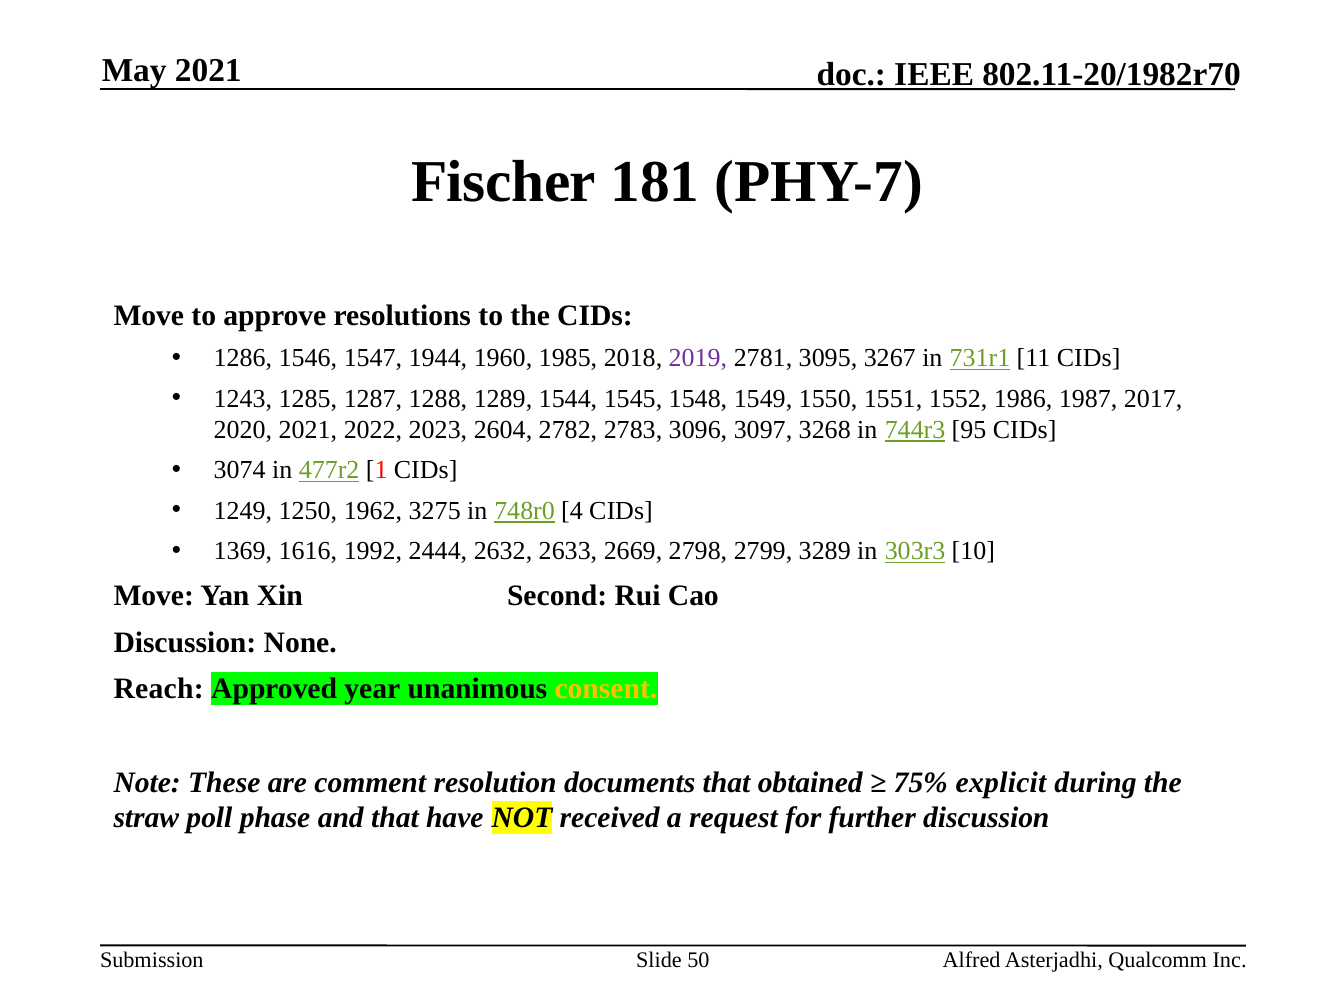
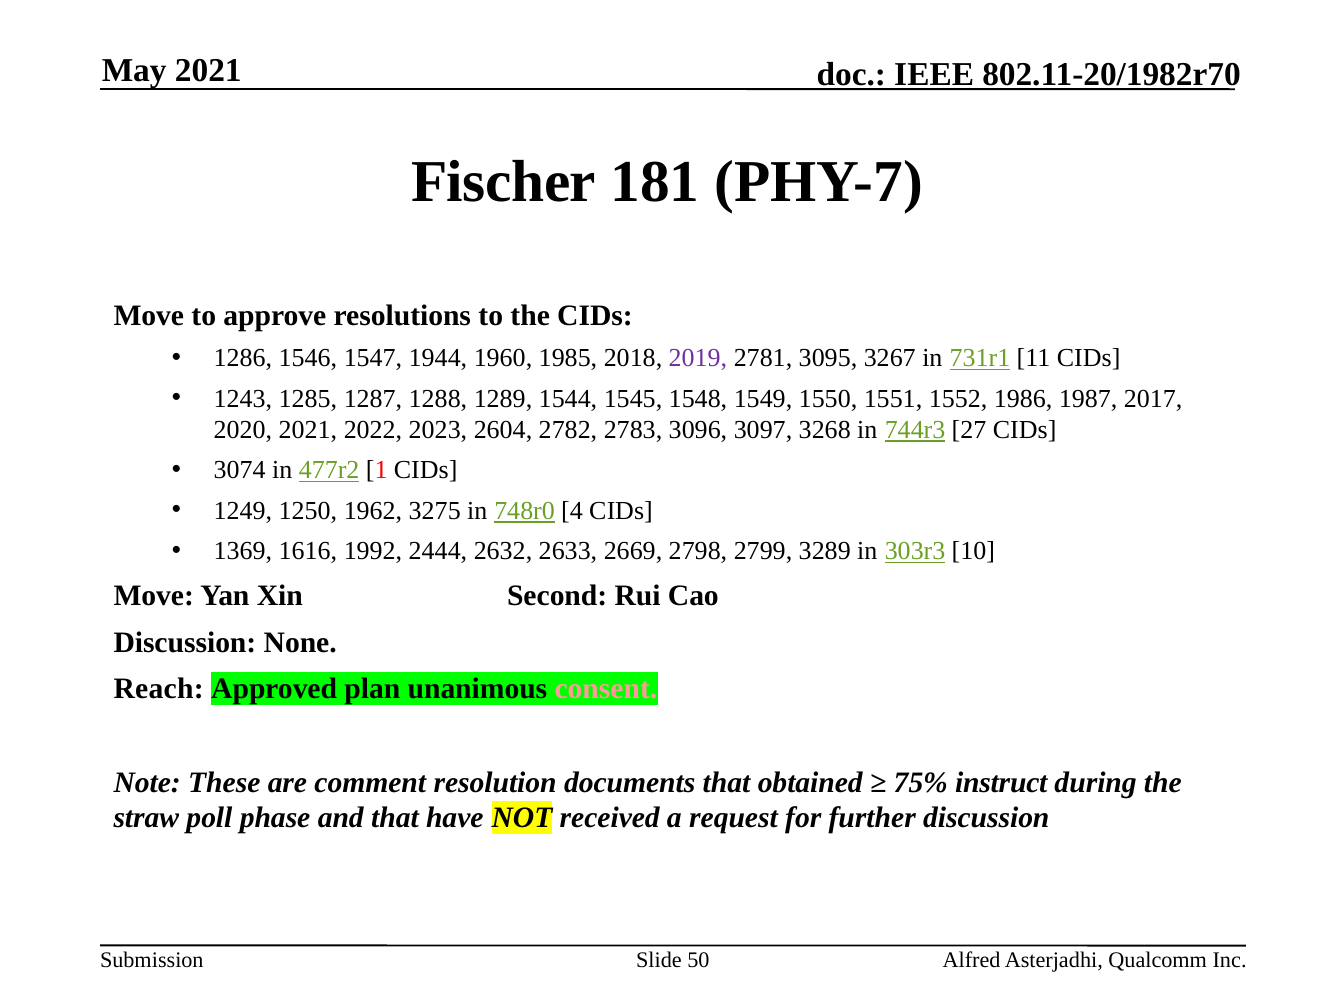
95: 95 -> 27 (969, 430)
year: year -> plan (372, 689)
consent colour: yellow -> pink (606, 689)
explicit: explicit -> instruct (1001, 783)
